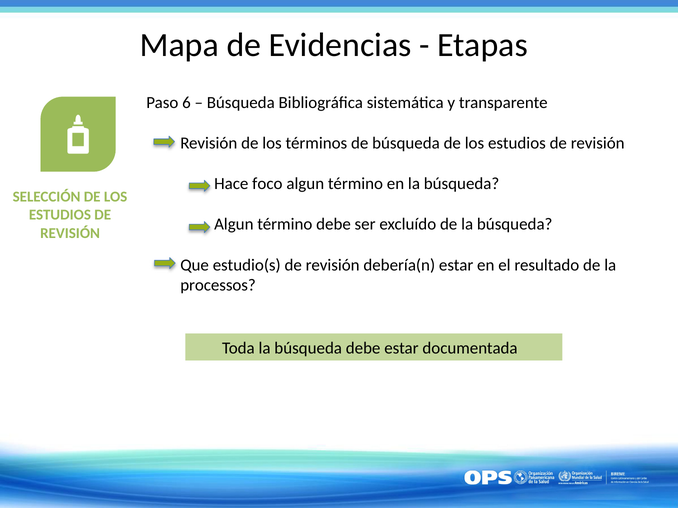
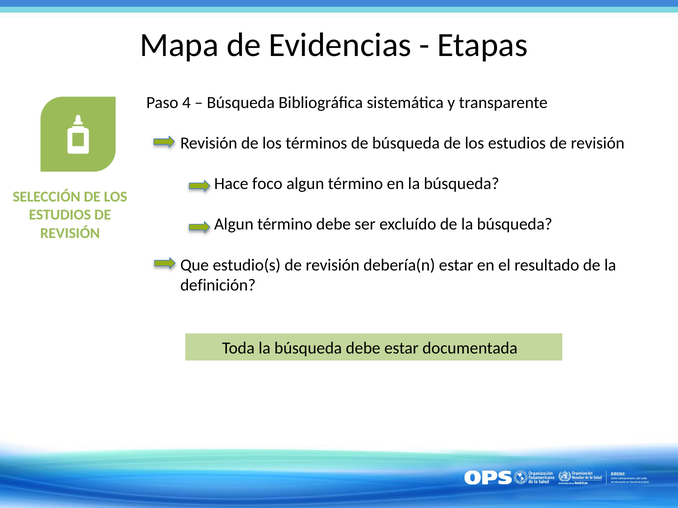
6: 6 -> 4 (186, 103)
processos: processos -> definición (218, 286)
